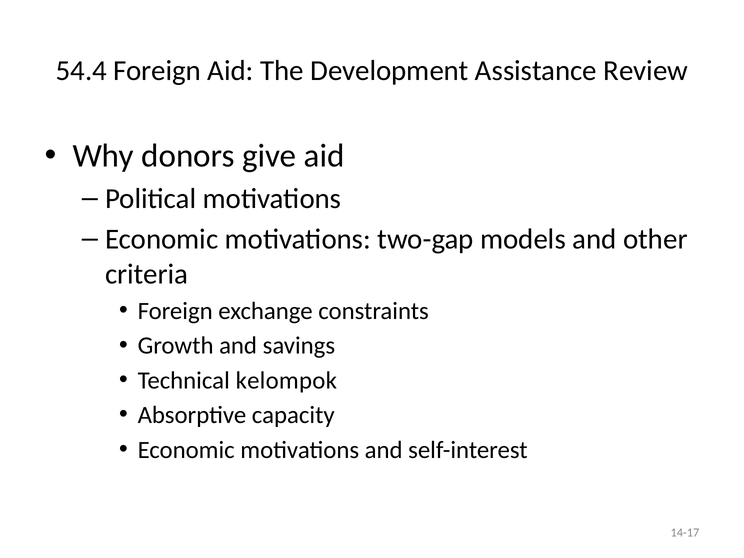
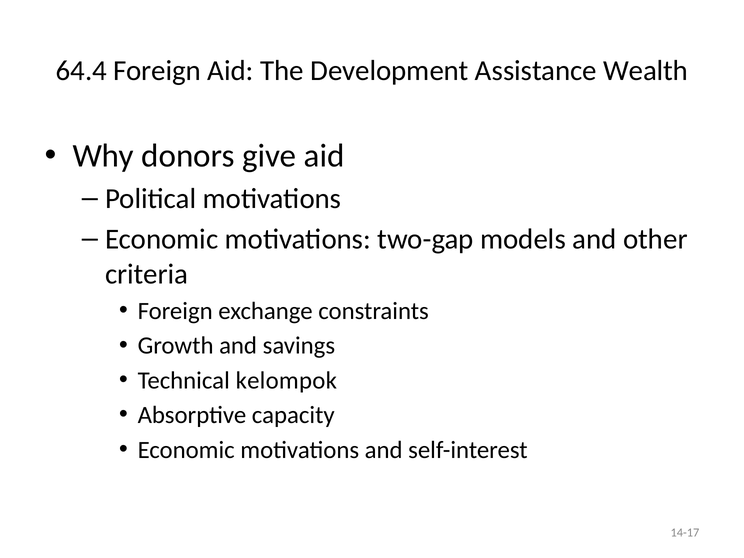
54.4: 54.4 -> 64.4 (81, 71)
Review: Review -> Wealth (646, 71)
